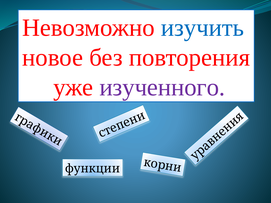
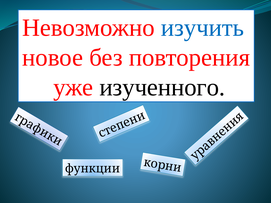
изученного colour: purple -> black (162, 87)
